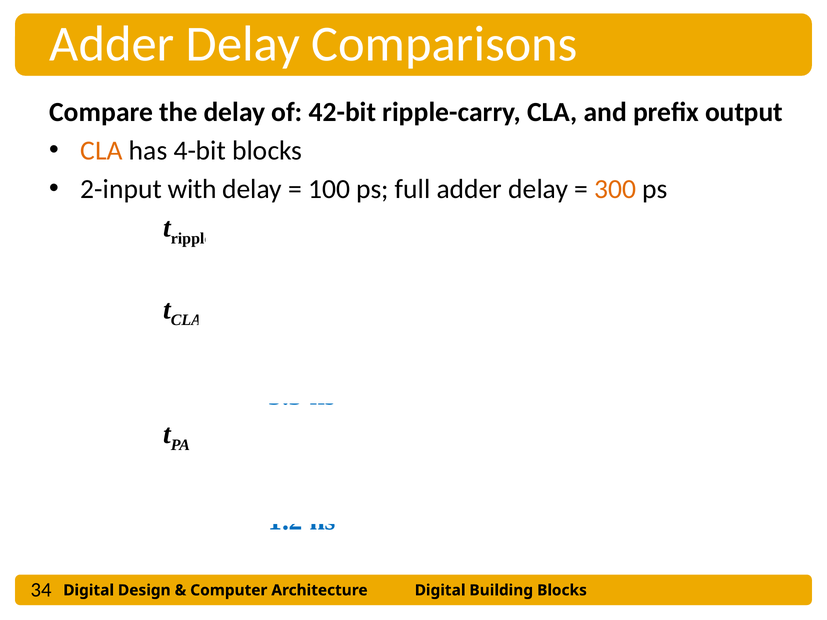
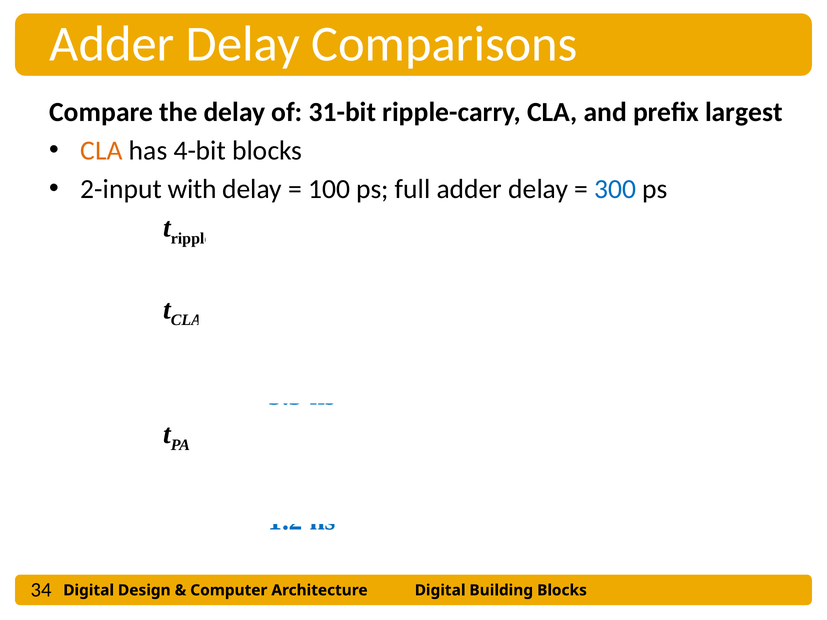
42-bit: 42-bit -> 31-bit (342, 112)
output: output -> largest (744, 112)
300 colour: orange -> blue (615, 189)
